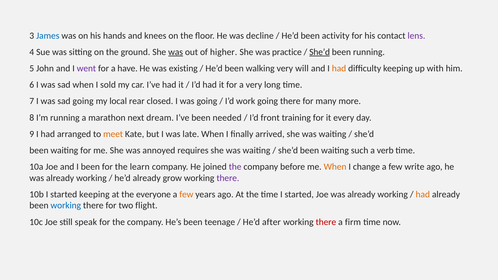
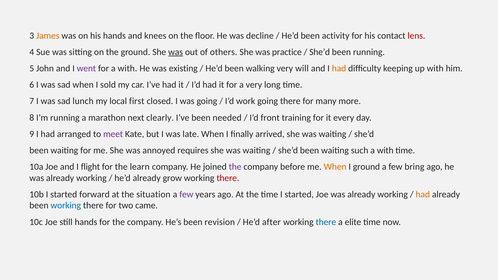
James colour: blue -> orange (48, 36)
lens colour: purple -> red (416, 36)
higher: higher -> others (224, 52)
She’d underline: present -> none (320, 52)
for a have: have -> with (127, 68)
sad going: going -> lunch (83, 101)
rear: rear -> first (137, 101)
dream: dream -> clearly (160, 118)
meet colour: orange -> purple (113, 134)
such a verb: verb -> with (385, 150)
I been: been -> flight (90, 167)
I change: change -> ground (366, 167)
write: write -> bring (414, 167)
there colour: purple -> red (228, 178)
started keeping: keeping -> forward (94, 194)
everyone: everyone -> situation (153, 194)
few colour: orange -> purple (186, 194)
flight: flight -> came (147, 206)
still speak: speak -> hands (86, 222)
teenage: teenage -> revision (220, 222)
there colour: red -> blue (326, 222)
firm: firm -> elite (353, 222)
